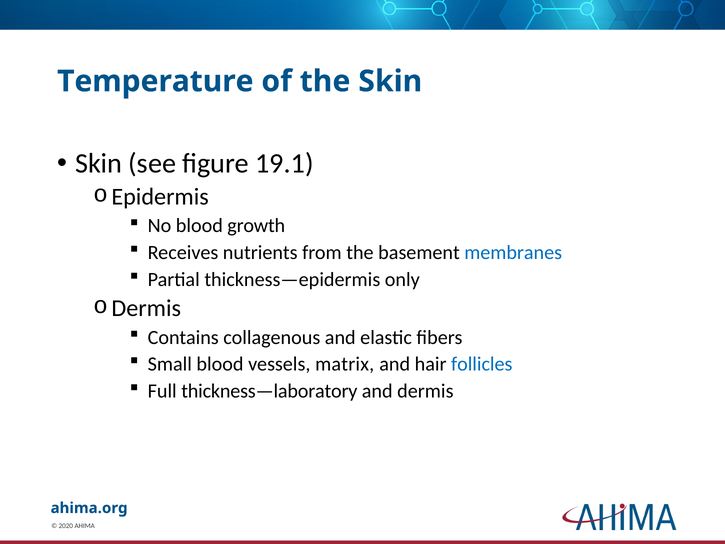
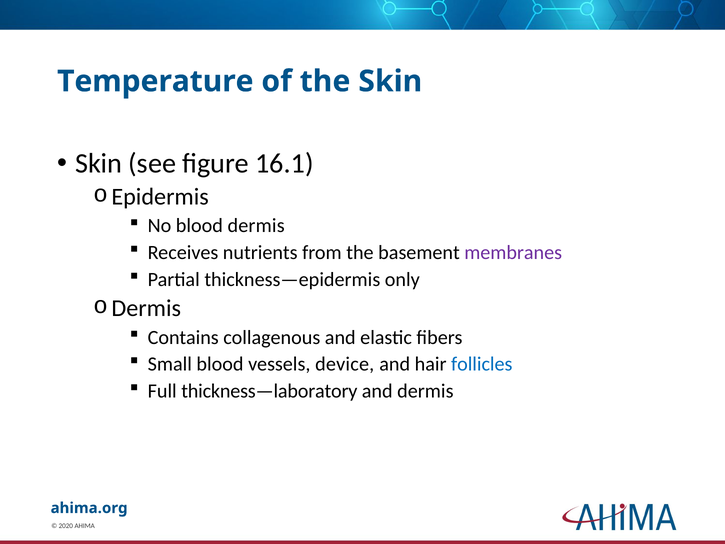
19.1: 19.1 -> 16.1 (284, 163)
blood growth: growth -> dermis (256, 226)
membranes colour: blue -> purple (513, 252)
matrix: matrix -> device (345, 364)
